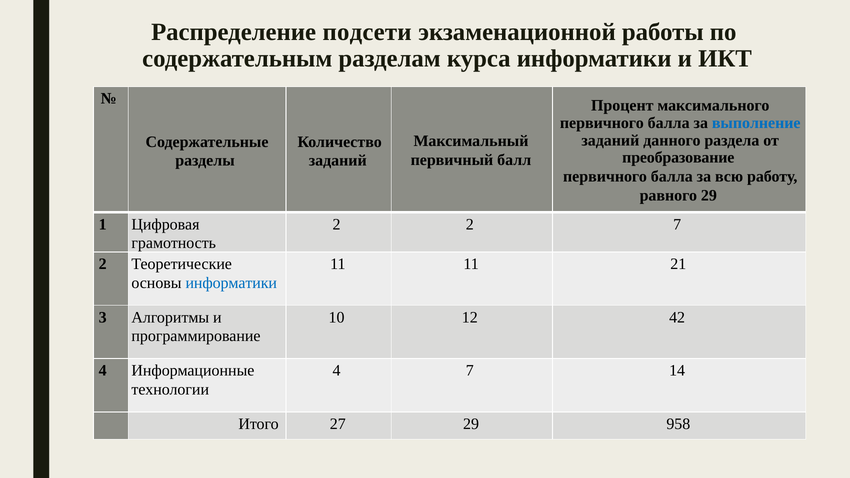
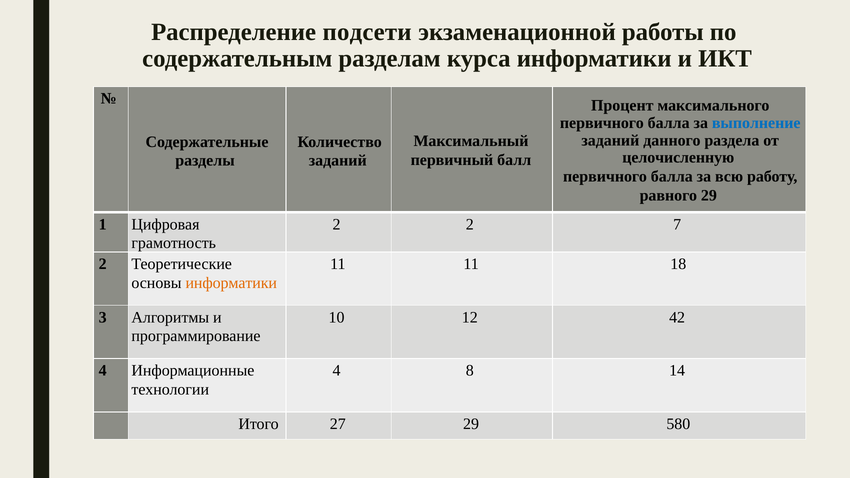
преобразование: преобразование -> целочисленную (678, 158)
21: 21 -> 18 (678, 264)
информатики colour: blue -> orange (231, 283)
4 7: 7 -> 8 (470, 371)
958: 958 -> 580 (678, 424)
